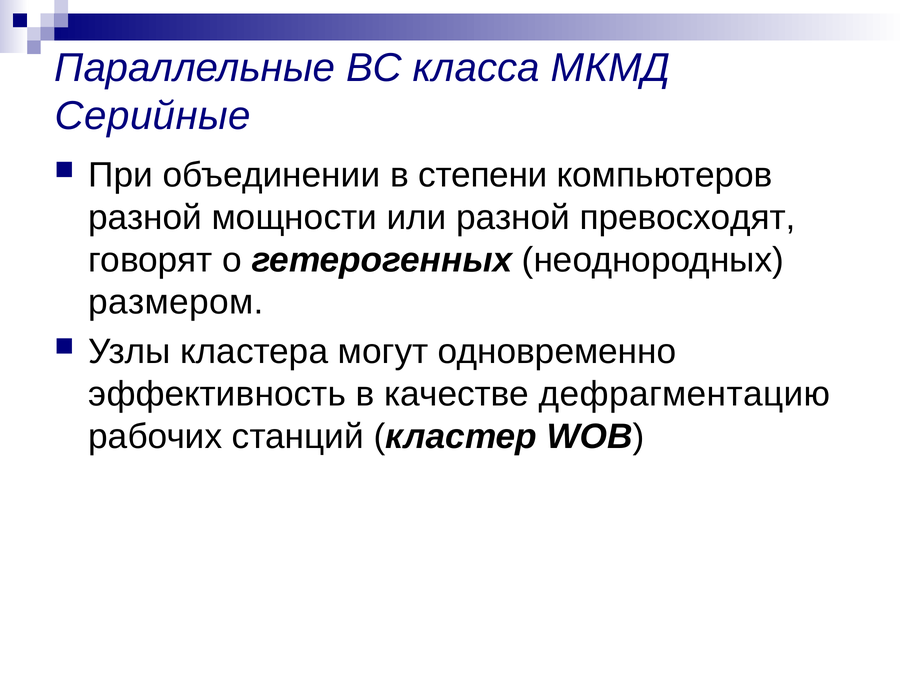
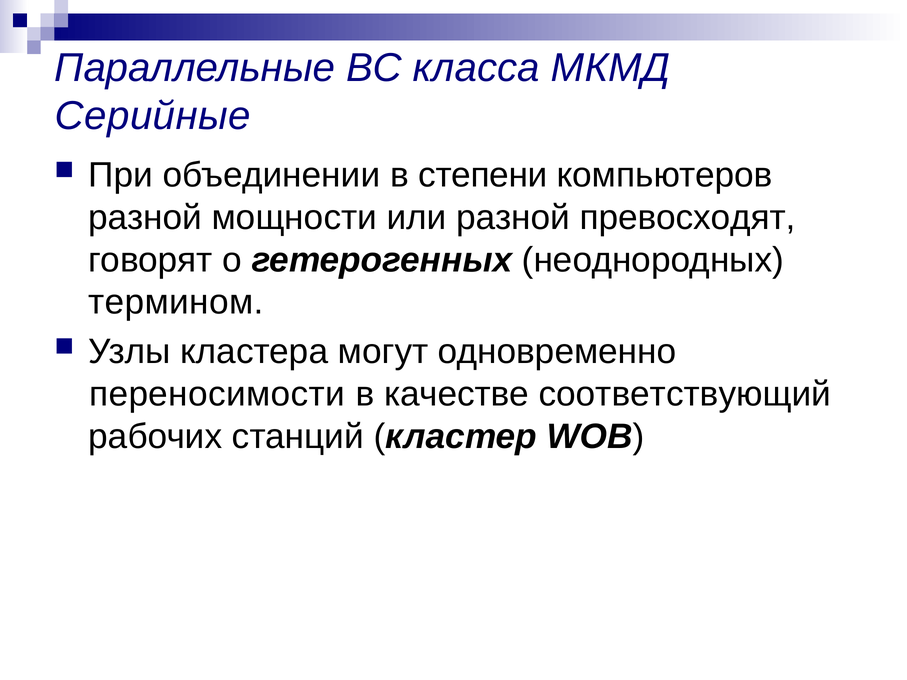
размером: размером -> термином (176, 302)
эффективность: эффективность -> переносимости (217, 394)
дефрагментацию: дефрагментацию -> соответствующий (685, 394)
